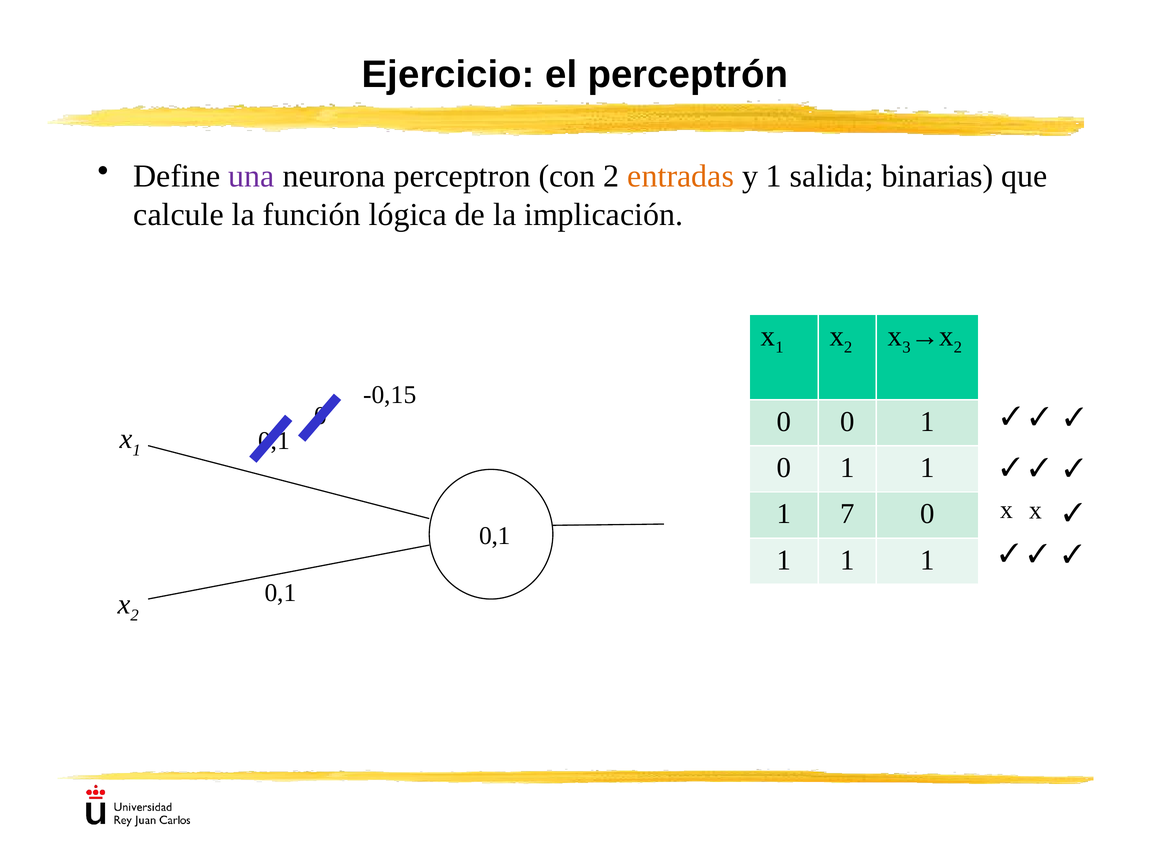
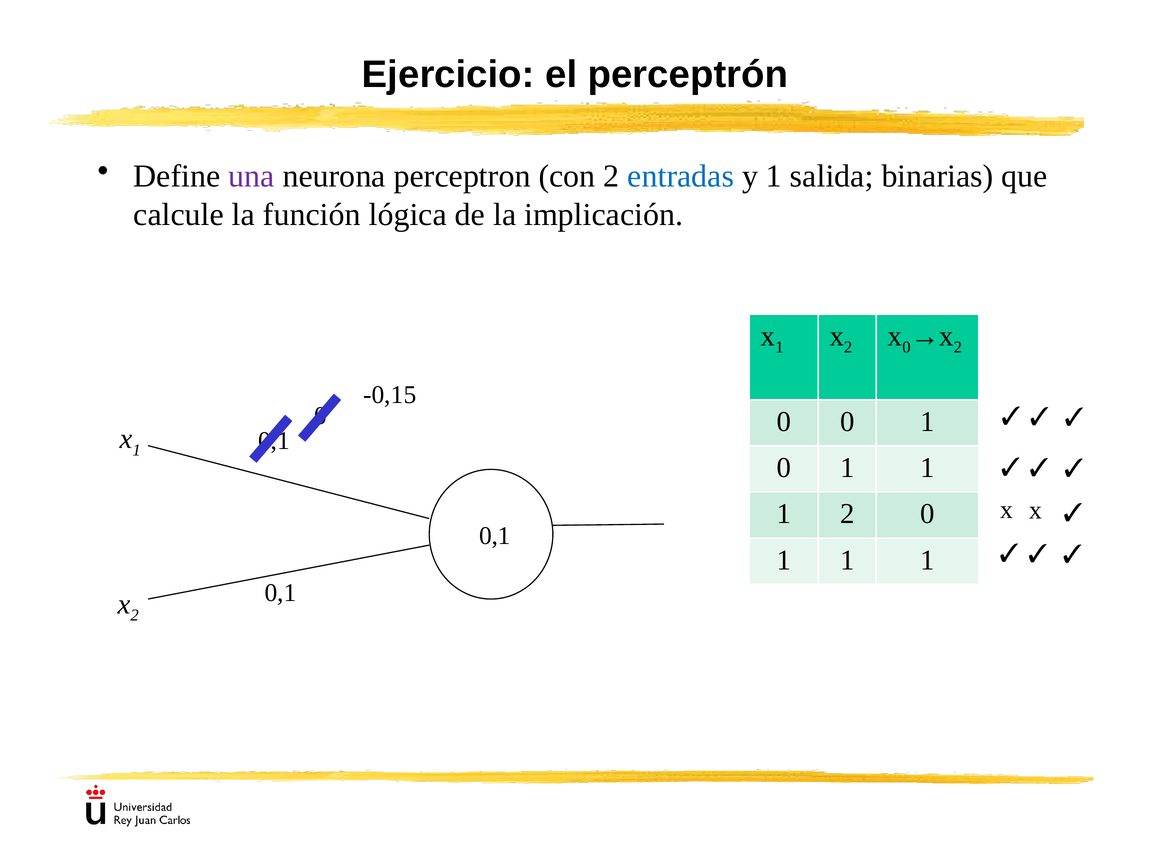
entradas colour: orange -> blue (681, 176)
2 x 3: 3 -> 0 (906, 348)
1 7: 7 -> 2 (847, 514)
